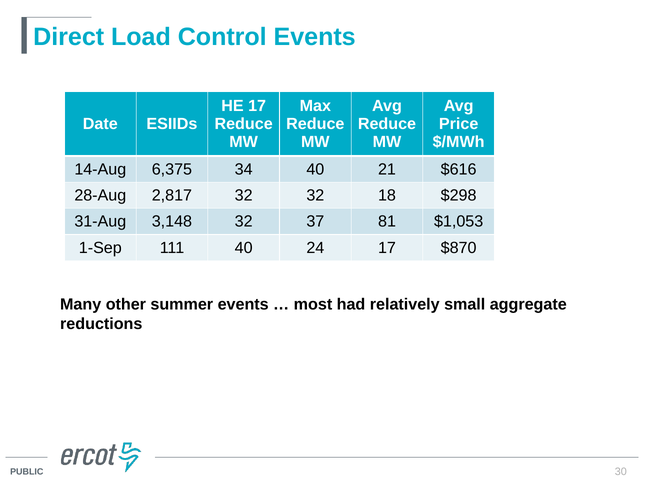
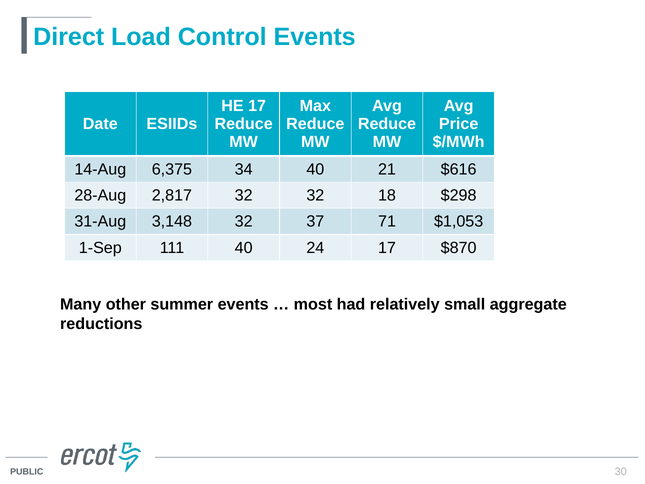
81: 81 -> 71 (387, 222)
